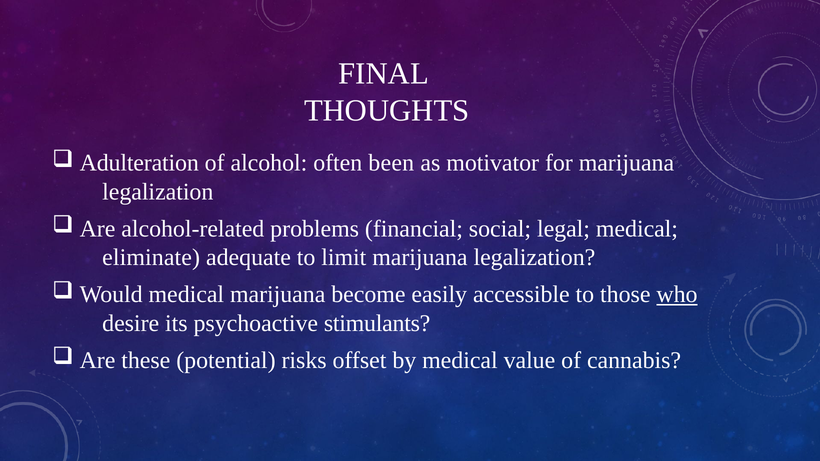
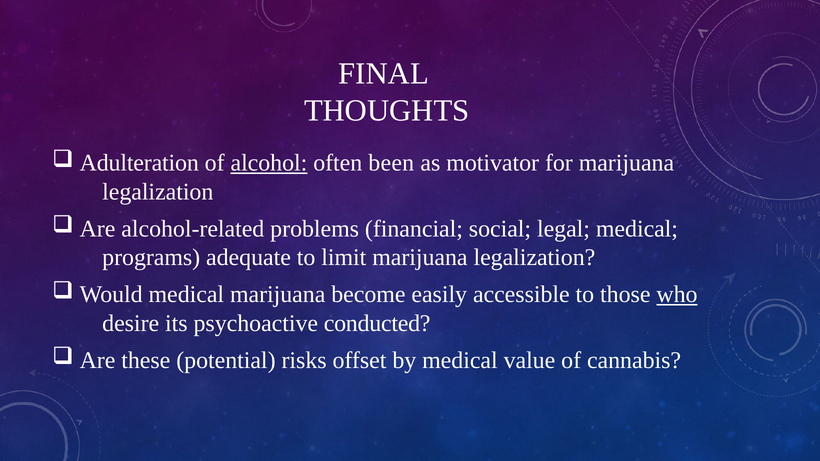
alcohol underline: none -> present (269, 163)
eliminate: eliminate -> programs (151, 258)
stimulants: stimulants -> conducted (377, 323)
